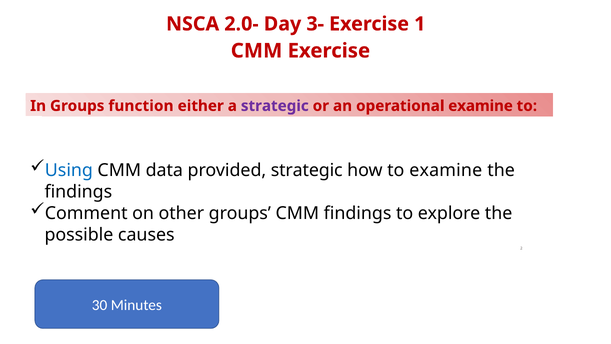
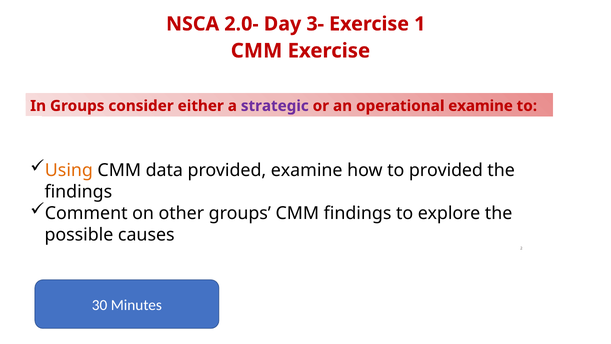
function: function -> consider (141, 106)
Using colour: blue -> orange (69, 170)
provided strategic: strategic -> examine (307, 170)
to examine: examine -> provided (446, 170)
